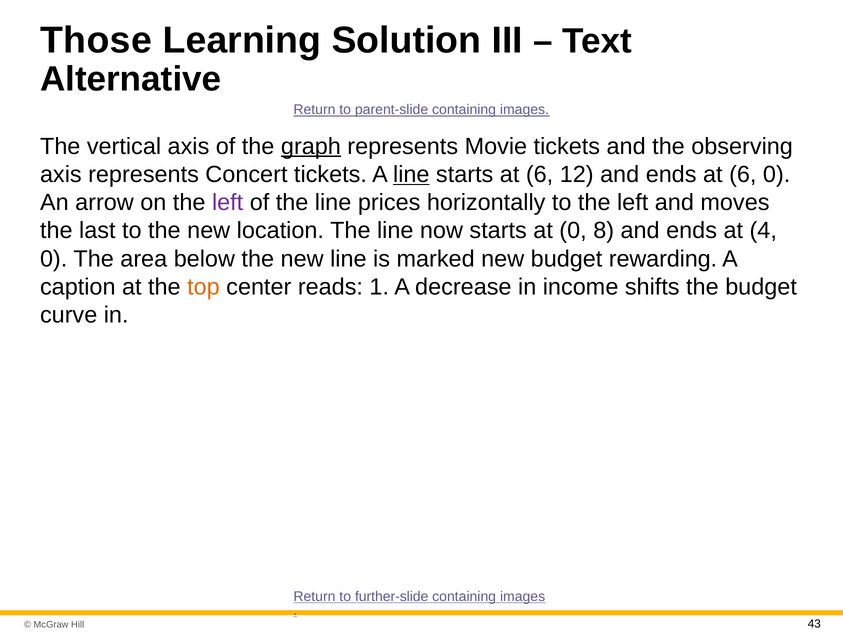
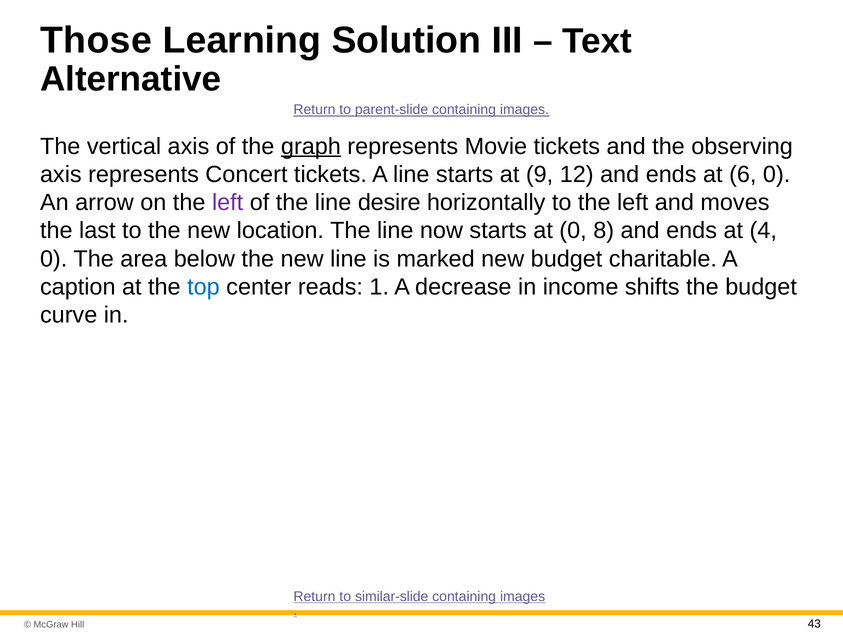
line underline: present -> none (411, 175)
starts at 6: 6 -> 9 (540, 175)
prices: prices -> desire (389, 203)
rewarding: rewarding -> charitable (663, 259)
top colour: orange -> blue (204, 287)
further-slide: further-slide -> similar-slide (392, 597)
